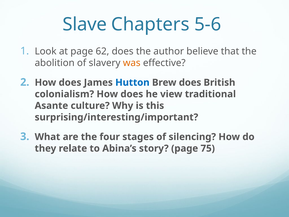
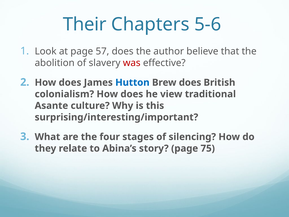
Slave: Slave -> Their (85, 24)
62: 62 -> 57 (102, 51)
was colour: orange -> red (132, 63)
